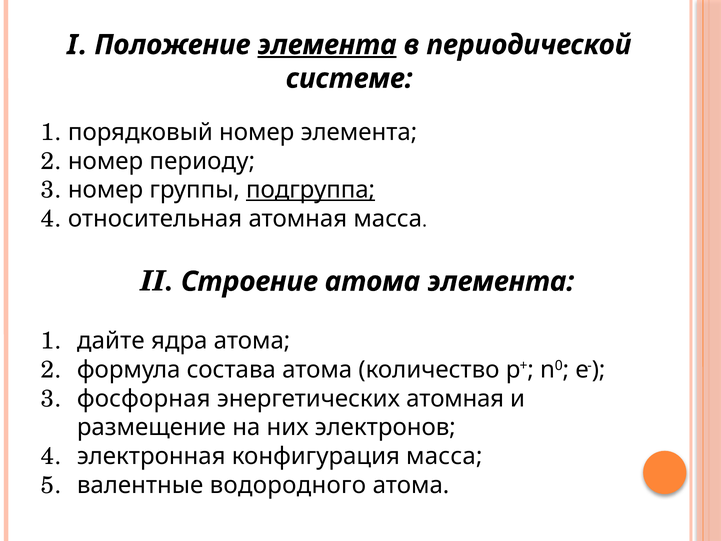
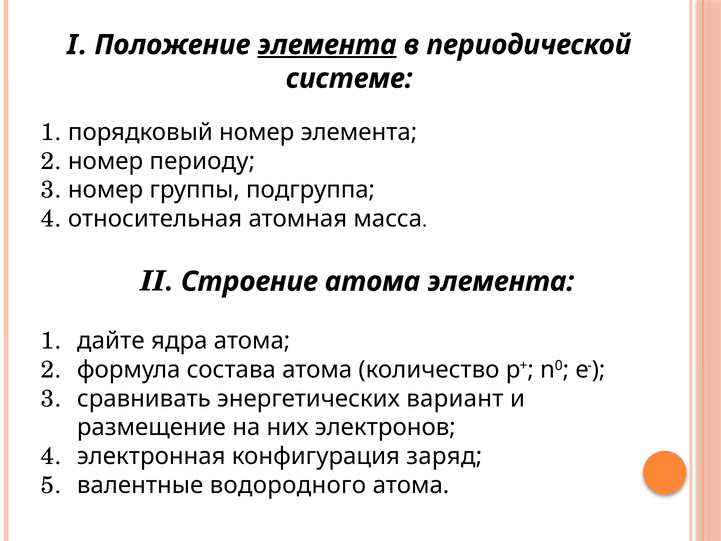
подгруппа underline: present -> none (311, 190)
фосфорная: фосфорная -> сравнивать (144, 398)
энергетических атомная: атомная -> вариант (455, 398)
конфигурация масса: масса -> заряд (444, 456)
